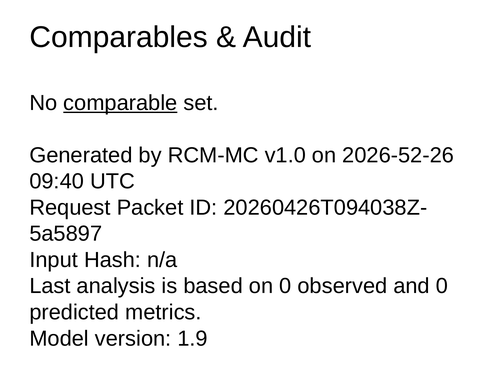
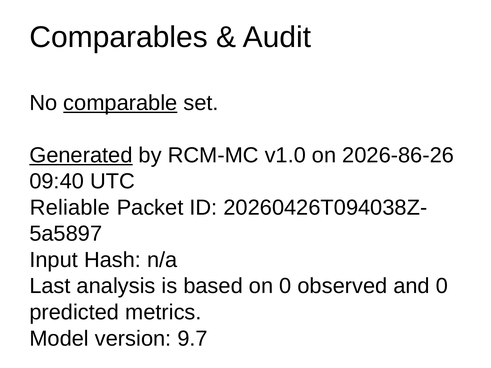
Generated underline: none -> present (81, 155)
2026-52-26: 2026-52-26 -> 2026-86-26 (398, 155)
Request: Request -> Reliable (70, 208)
1.9: 1.9 -> 9.7 (193, 339)
